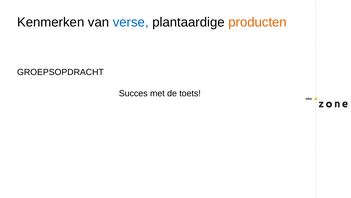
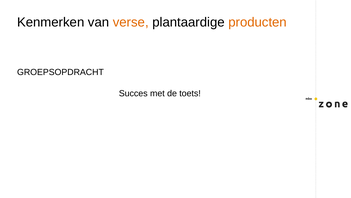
verse colour: blue -> orange (131, 22)
